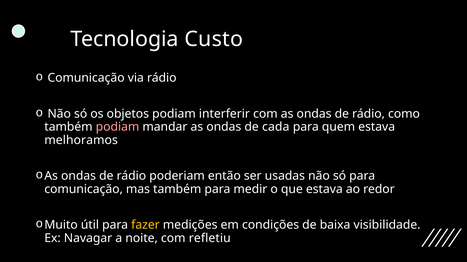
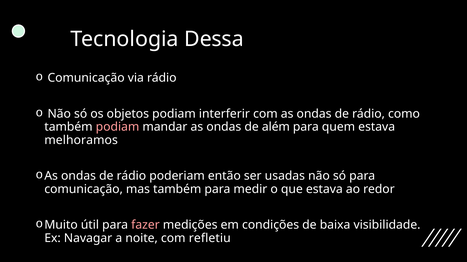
Custo: Custo -> Dessa (214, 39)
cada: cada -> além (276, 127)
fazer colour: yellow -> pink (145, 226)
